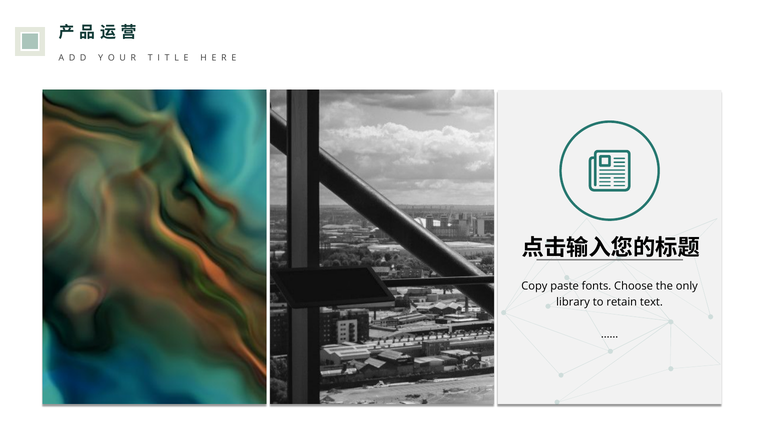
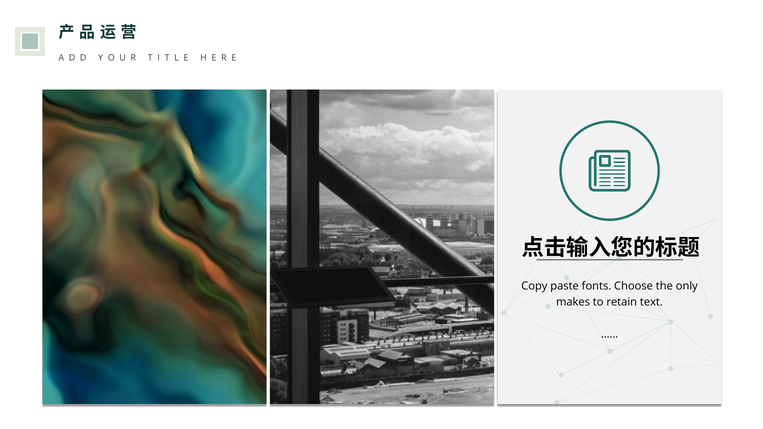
library: library -> makes (573, 302)
